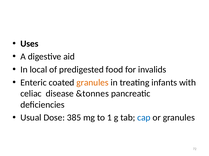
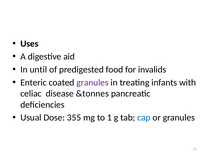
local: local -> until (38, 70)
granules colour: orange -> purple (92, 83)
385: 385 -> 355 (74, 118)
